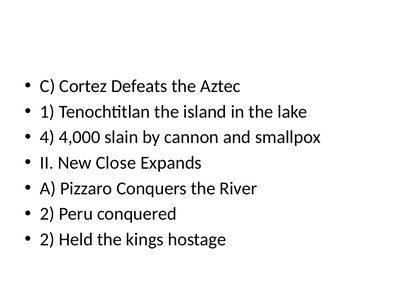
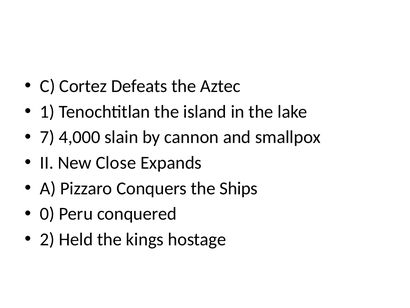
4: 4 -> 7 (47, 137)
River: River -> Ships (239, 188)
2: 2 -> 0 (47, 214)
